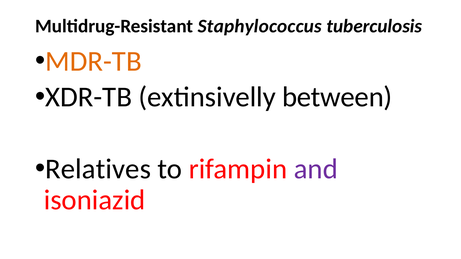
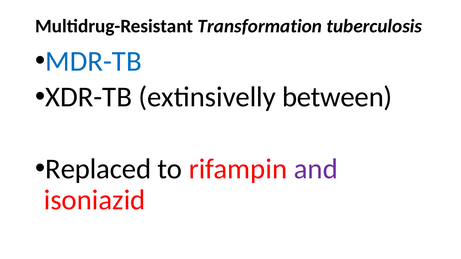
Staphylococcus: Staphylococcus -> Transformation (260, 26)
MDR-TB colour: orange -> blue (93, 61)
Relatives: Relatives -> Replaced (98, 169)
